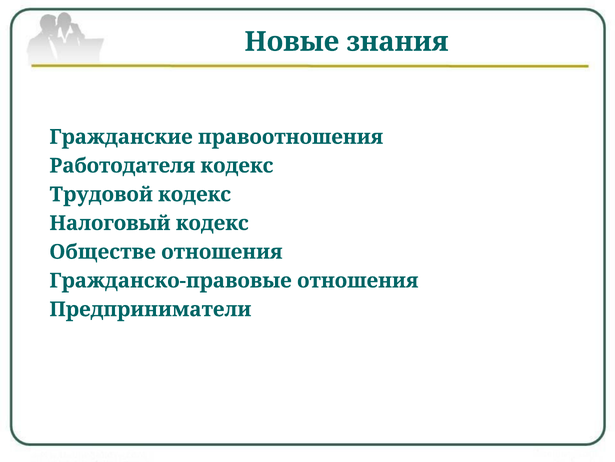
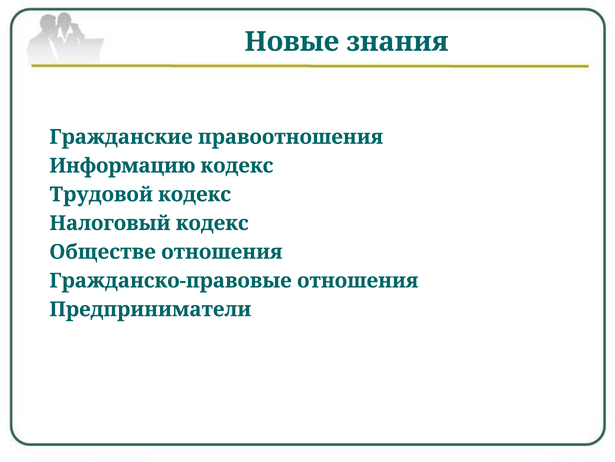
Работодателя: Работодателя -> Информацию (122, 165)
